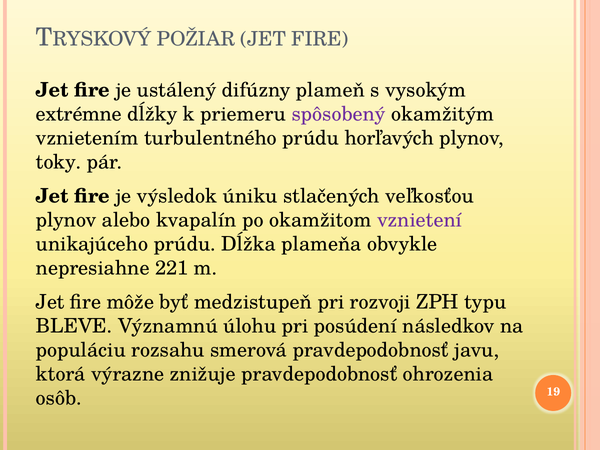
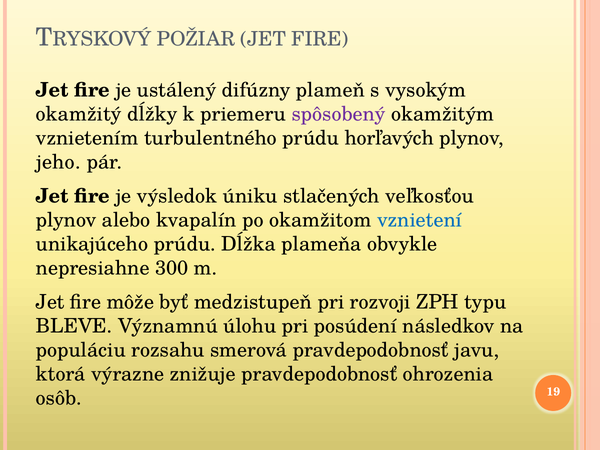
extrémne: extrémne -> okamžitý (79, 114)
toky: toky -> jeho (58, 162)
vznietení colour: purple -> blue (420, 220)
221: 221 -> 300 (172, 268)
